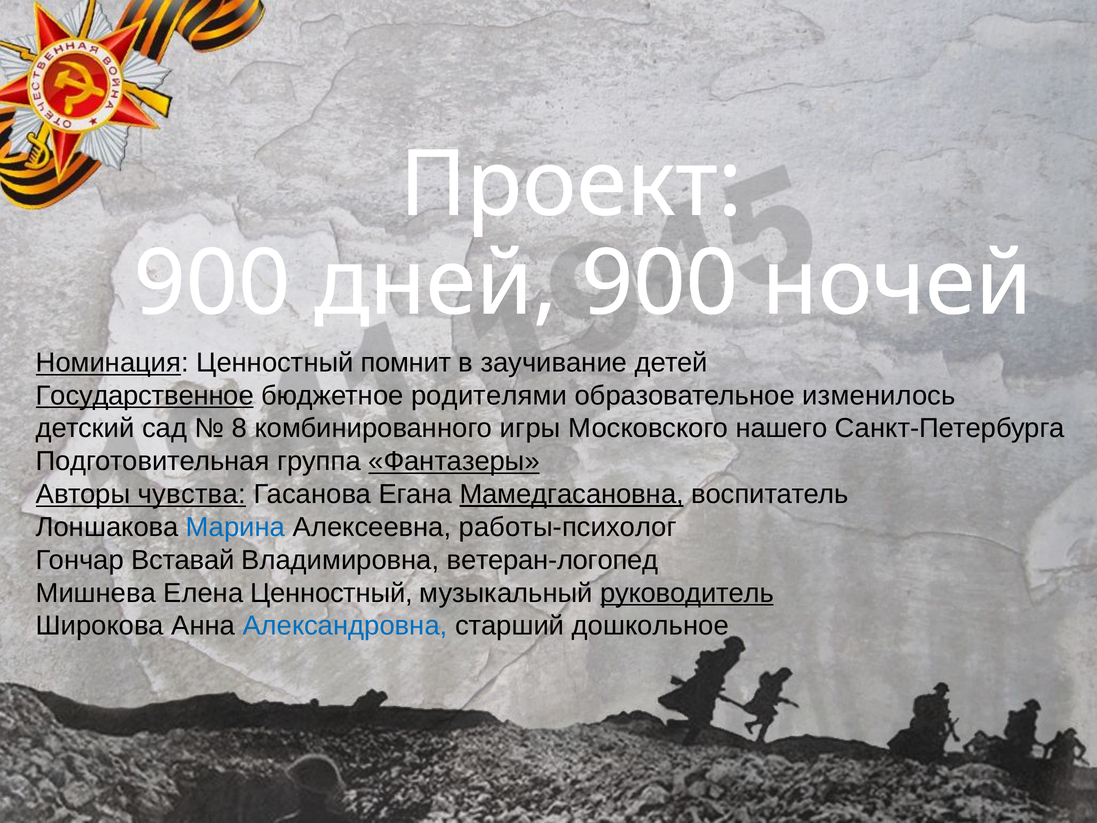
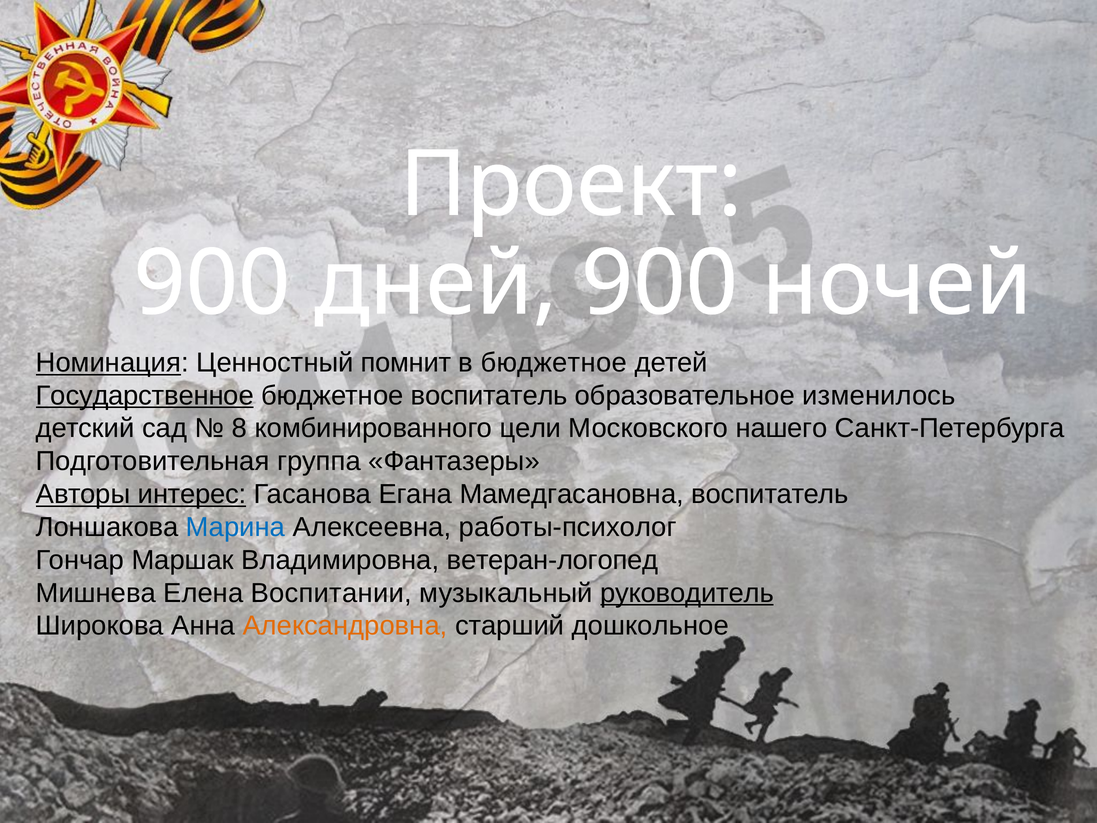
в заучивание: заучивание -> бюджетное (554, 362)
бюджетное родителями: родителями -> воспитатель (489, 395)
игры: игры -> цели (530, 428)
Фантазеры underline: present -> none (454, 461)
чувства: чувства -> интерес (192, 494)
Мамедгасановна underline: present -> none (572, 494)
Вставай: Вставай -> Маршак (183, 560)
Елена Ценностный: Ценностный -> Воспитании (331, 593)
Александровна colour: blue -> orange (345, 626)
